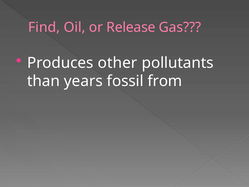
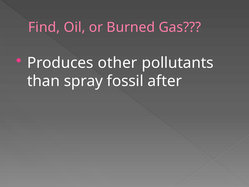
Release: Release -> Burned (131, 27)
years: years -> spray (83, 81)
from: from -> after (165, 81)
